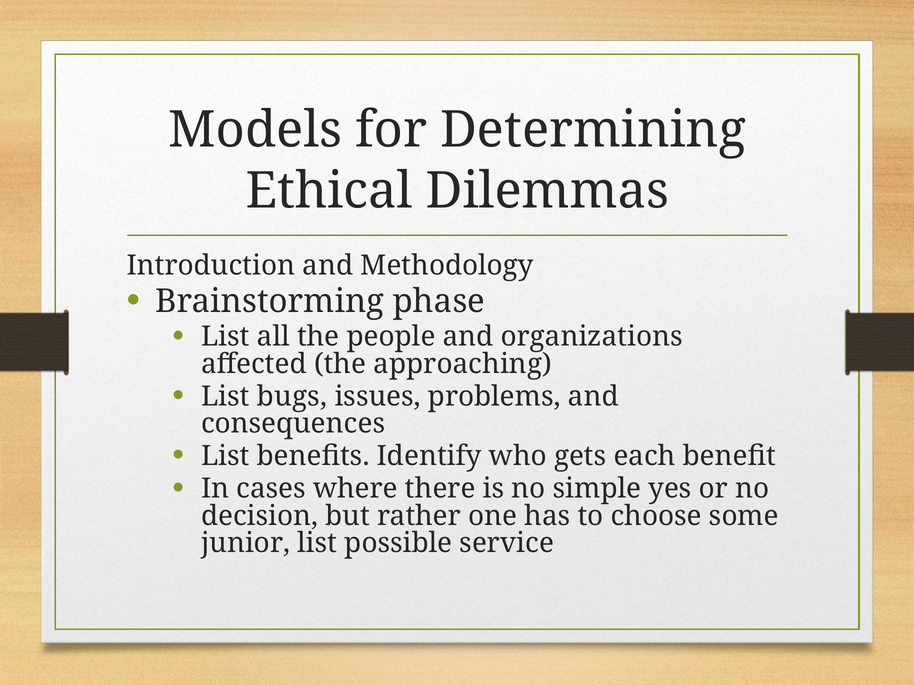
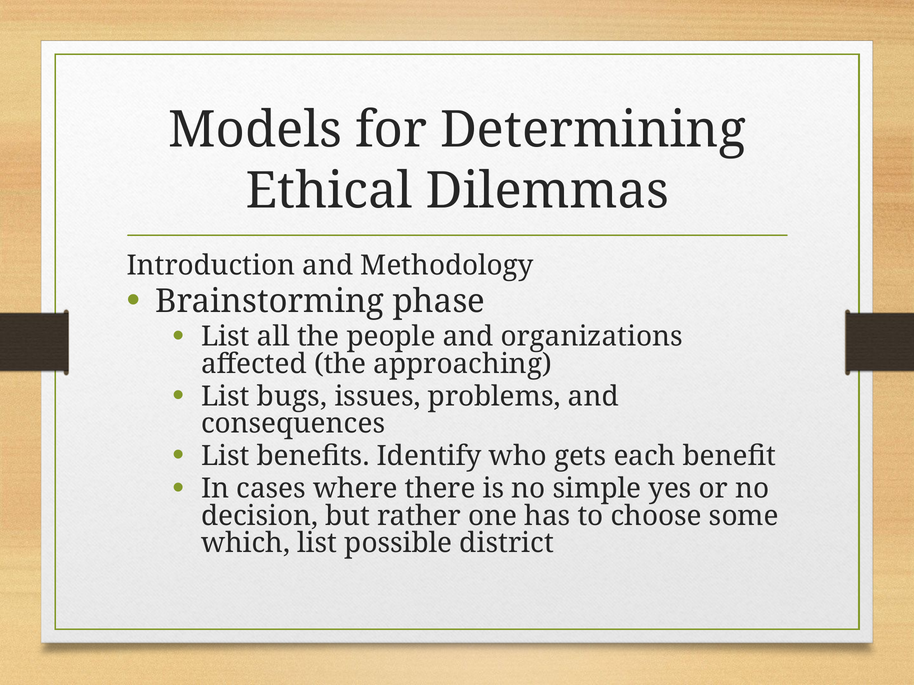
junior: junior -> which (246, 543)
service: service -> district (507, 543)
